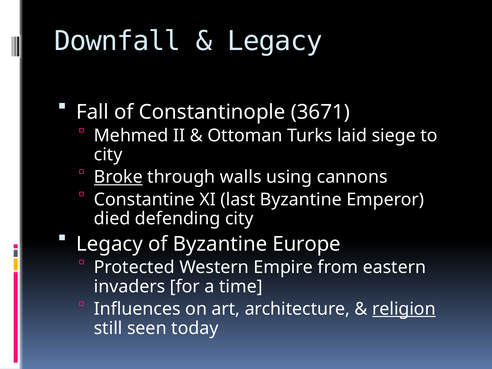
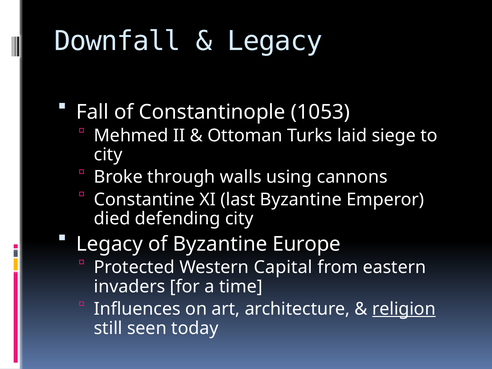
3671: 3671 -> 1053 (320, 112)
Broke underline: present -> none (118, 177)
Empire: Empire -> Capital (283, 267)
